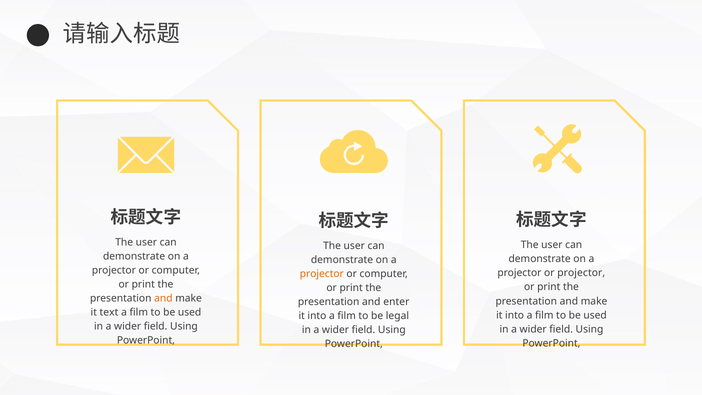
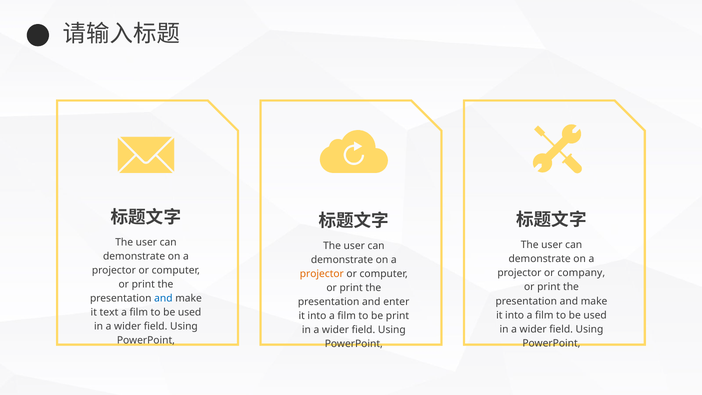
or projector: projector -> company (581, 273)
and colour: orange -> blue (163, 298)
be legal: legal -> print (397, 316)
